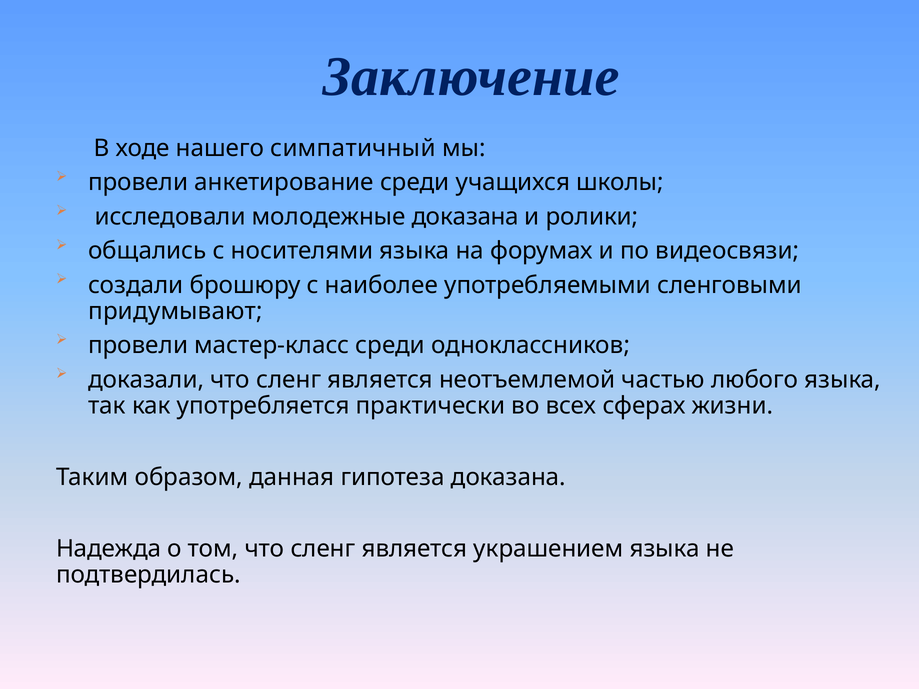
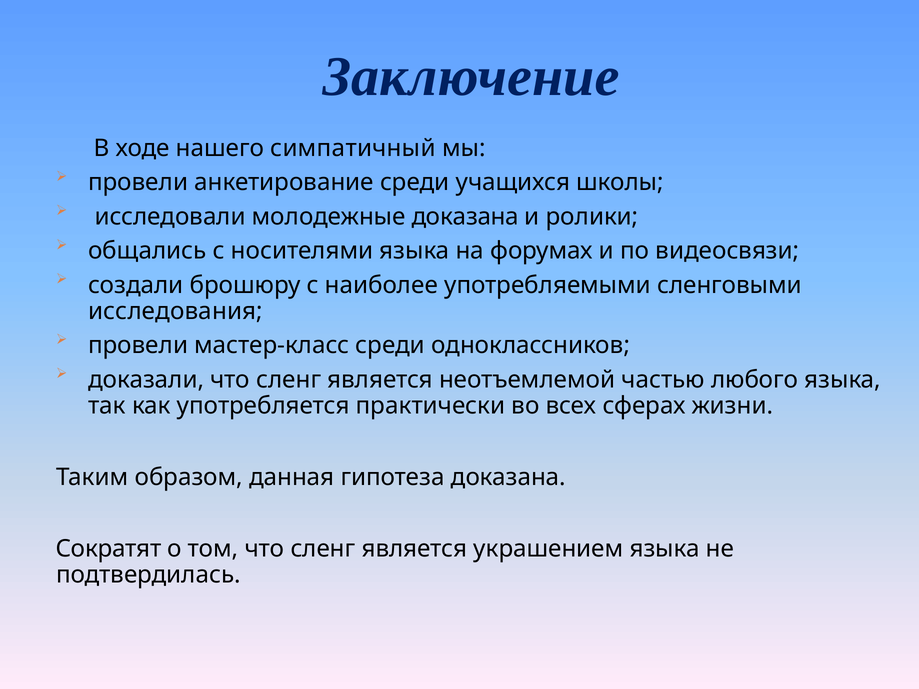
придумывают: придумывают -> исследования (175, 311)
Надежда: Надежда -> Сократят (109, 549)
